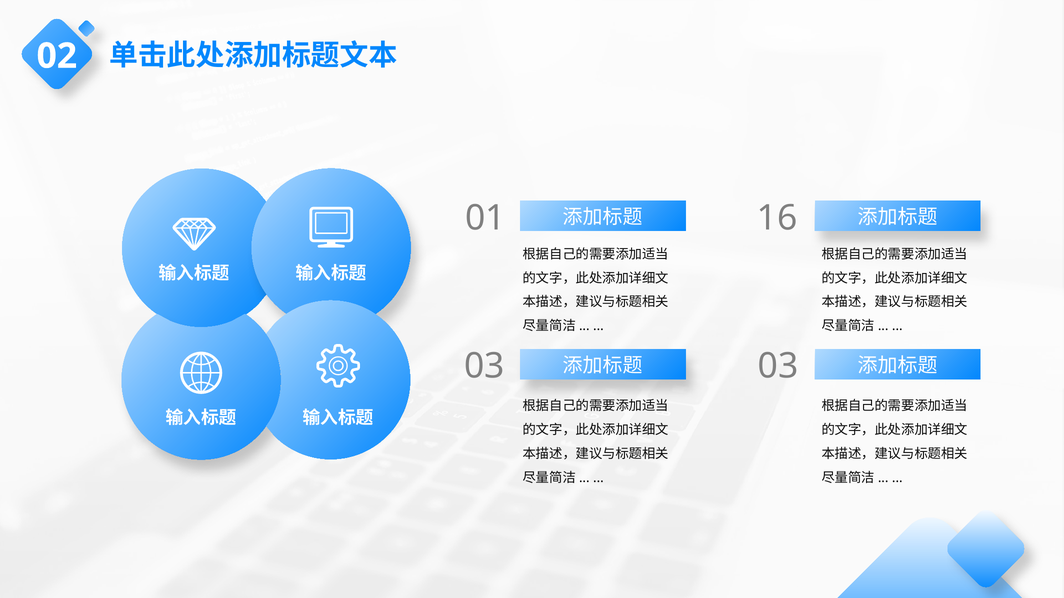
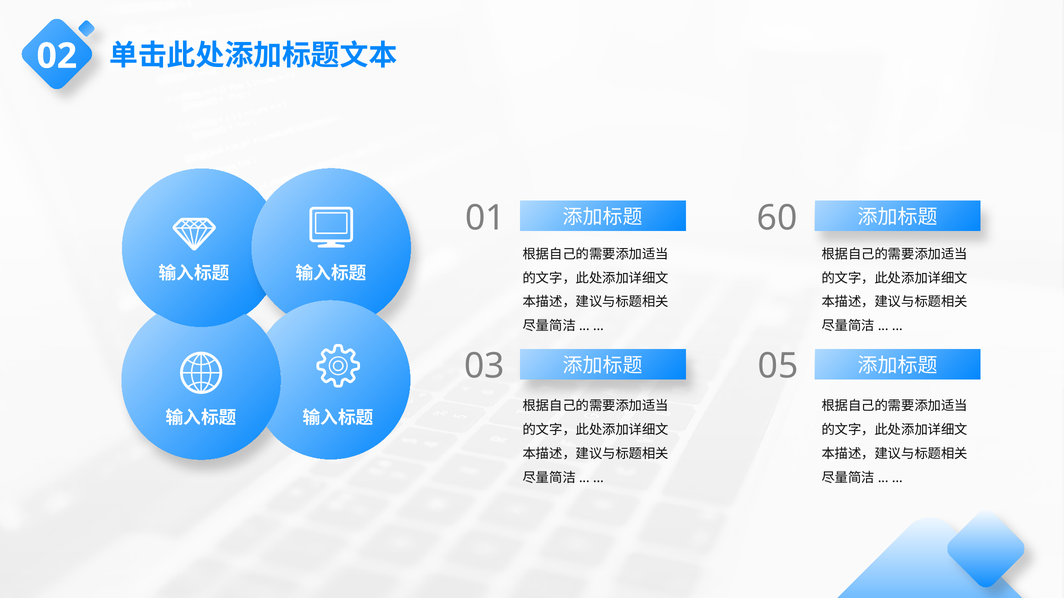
16: 16 -> 60 (777, 218)
03: 03 -> 05 (778, 367)
